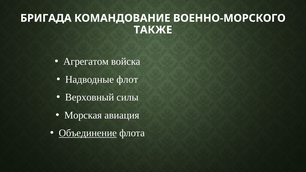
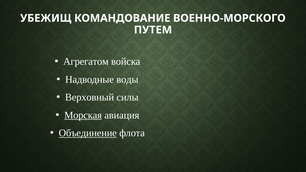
БРИГАДА: БРИГАДА -> УБЕЖИЩ (46, 18)
ТАКЖЕ: ТАКЖЕ -> ПУТЕМ (153, 30)
флот: флот -> воды (127, 79)
Морская underline: none -> present (83, 115)
